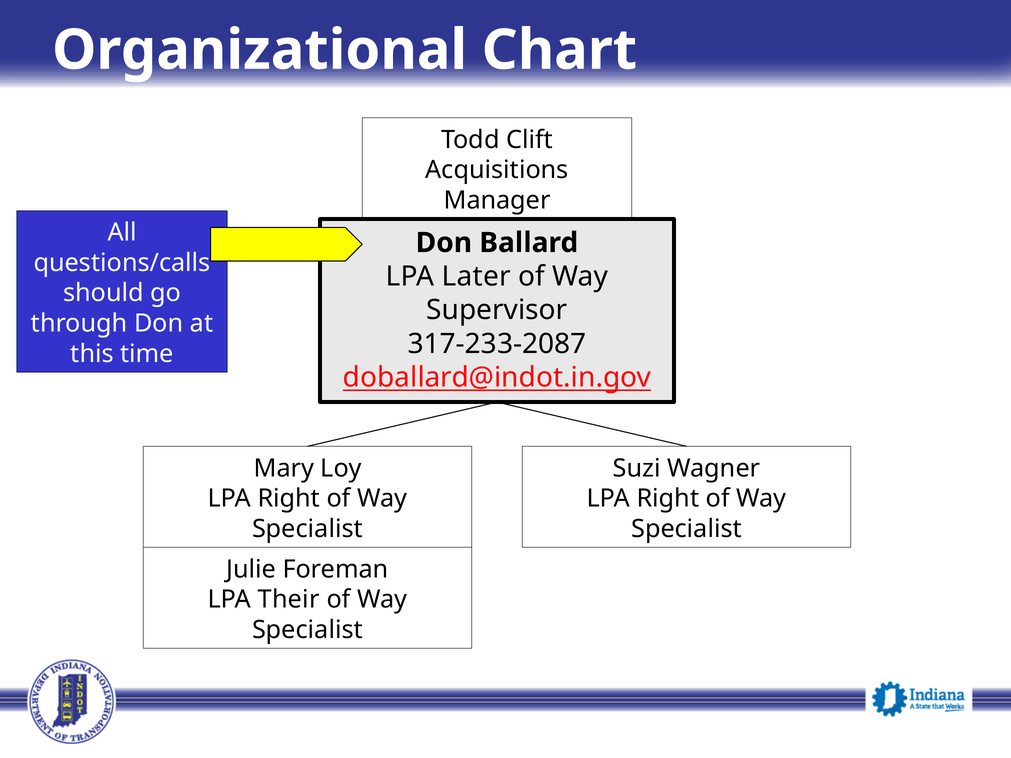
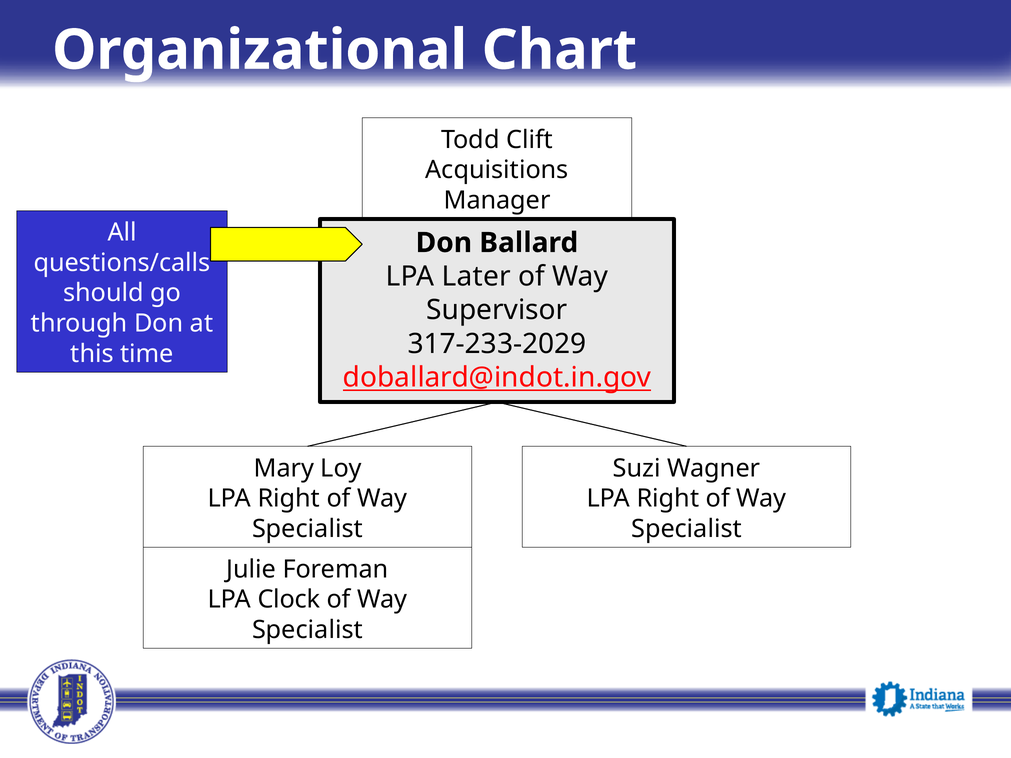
317-233-2087: 317-233-2087 -> 317-233-2029 (497, 344)
Their: Their -> Clock (289, 600)
